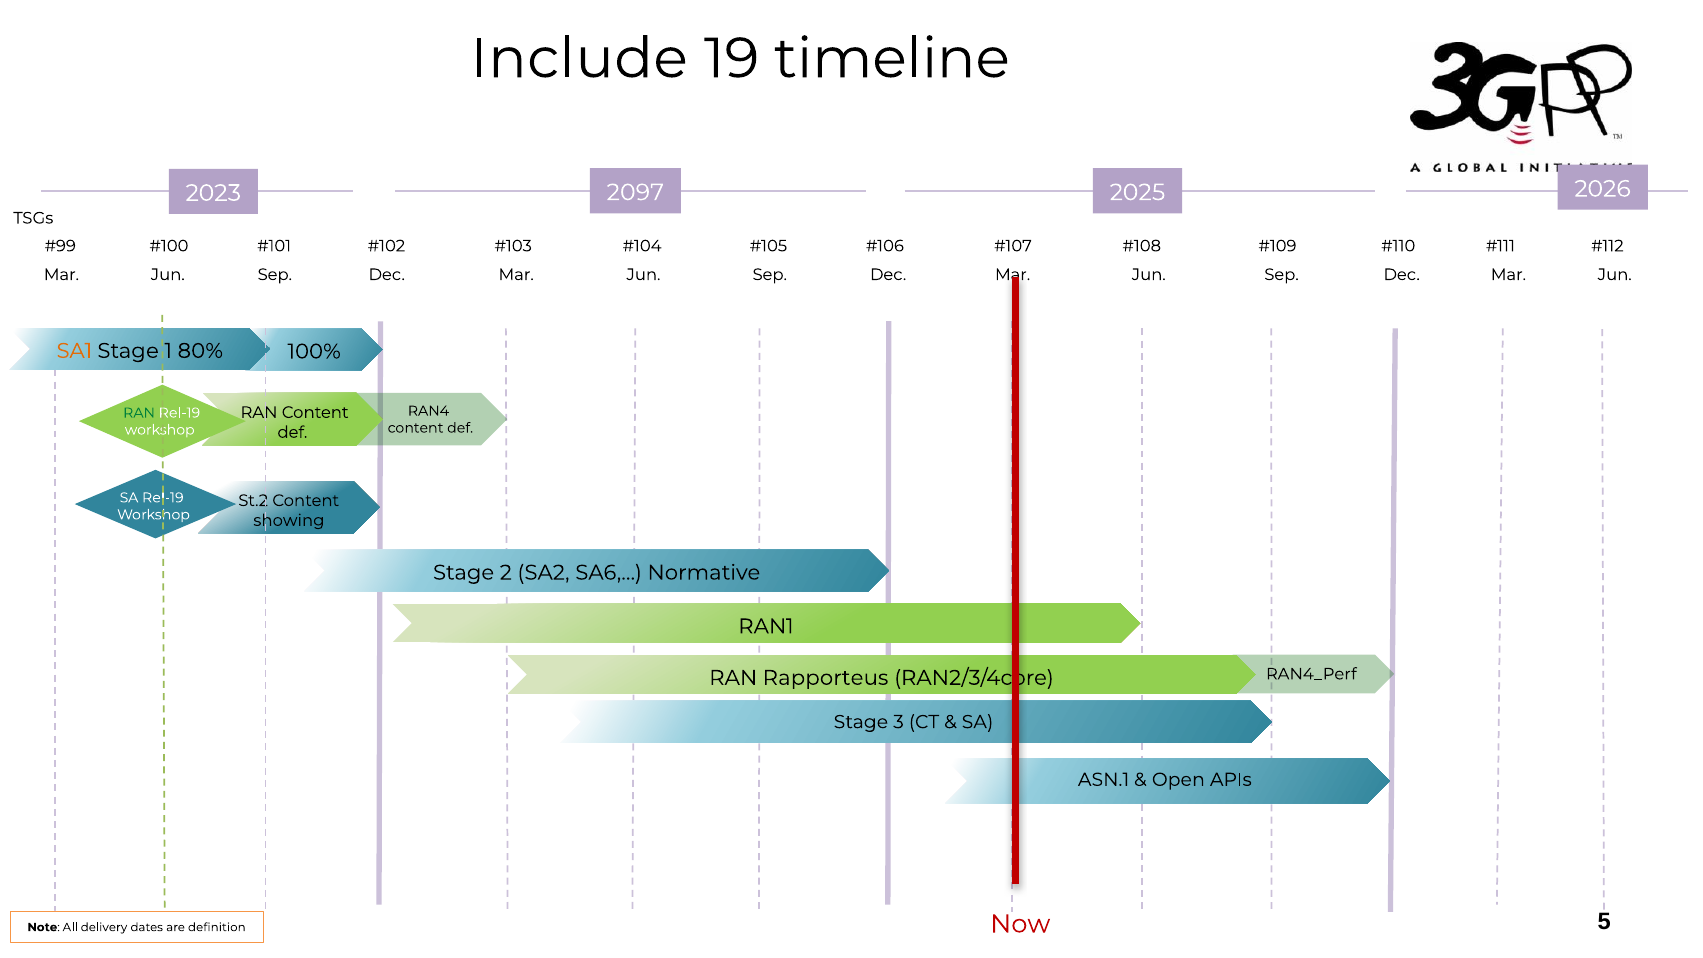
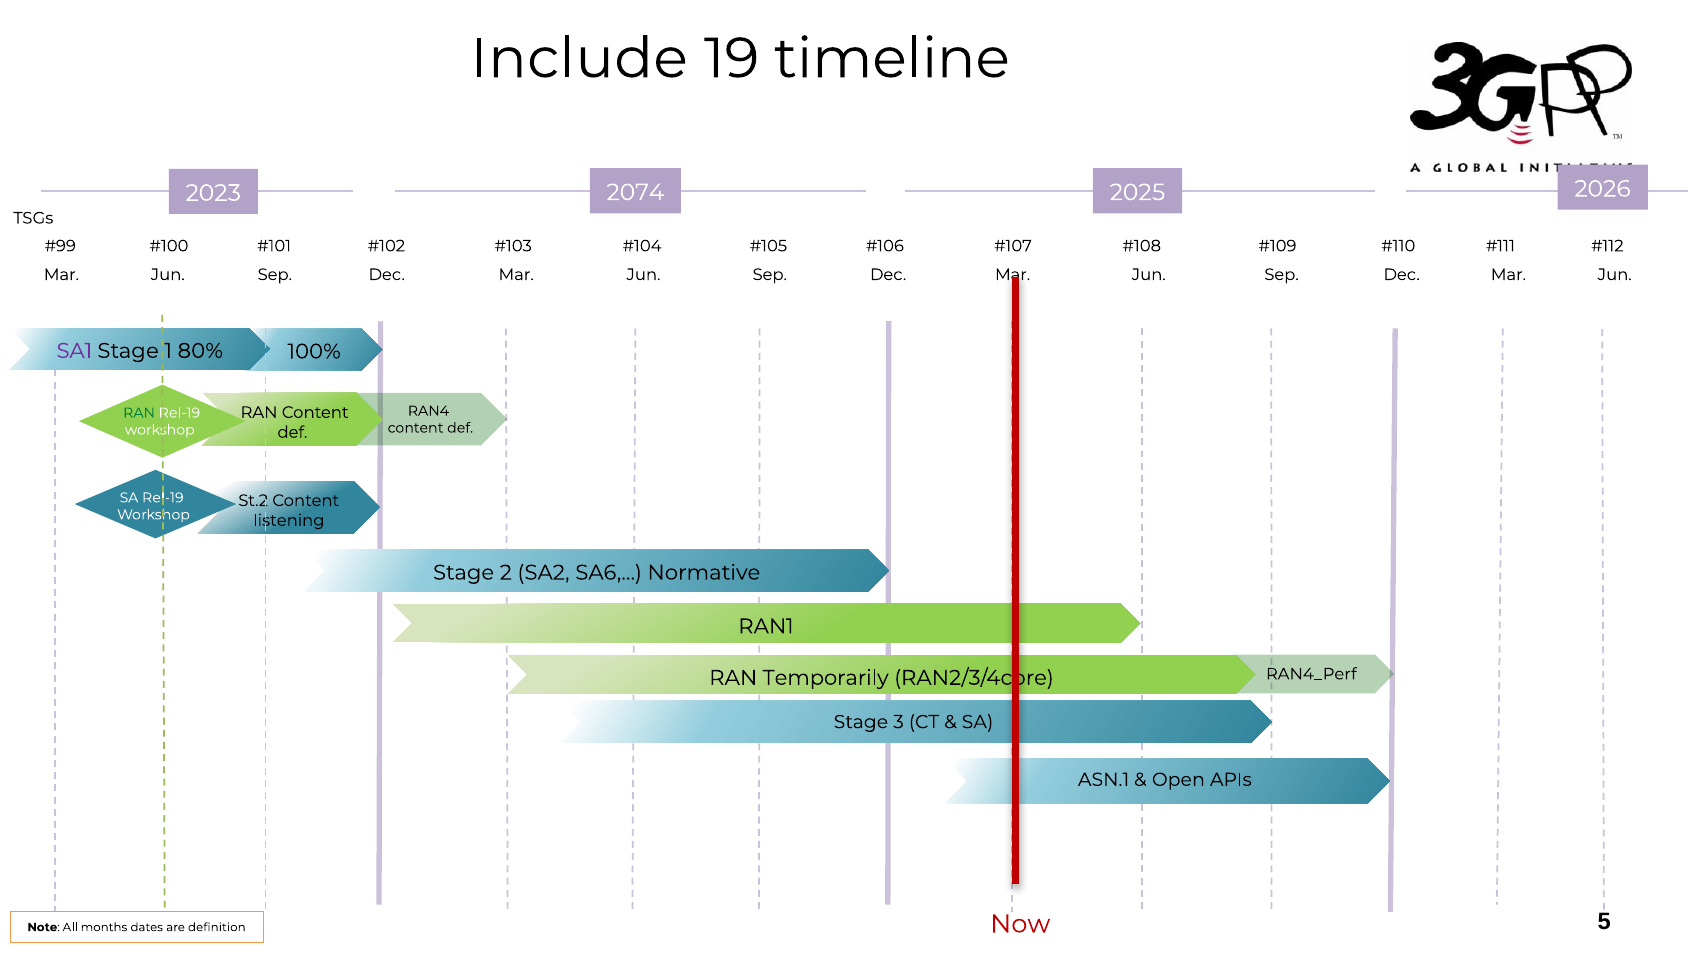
2097: 2097 -> 2074 (635, 192)
SA1 colour: orange -> purple (74, 351)
showing: showing -> listening (289, 520)
Rapporteus: Rapporteus -> Temporarily (826, 678)
delivery: delivery -> months (104, 927)
